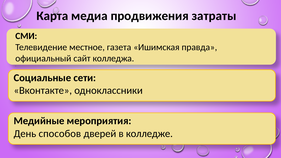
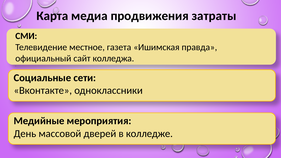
способов: способов -> массовой (60, 134)
